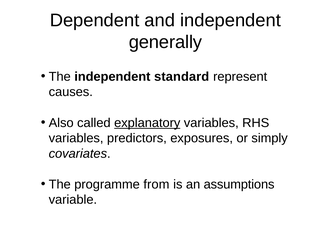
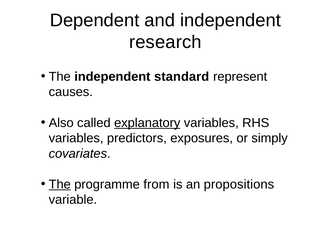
generally: generally -> research (165, 42)
The underline: none -> present (60, 185)
assumptions: assumptions -> propositions (239, 185)
